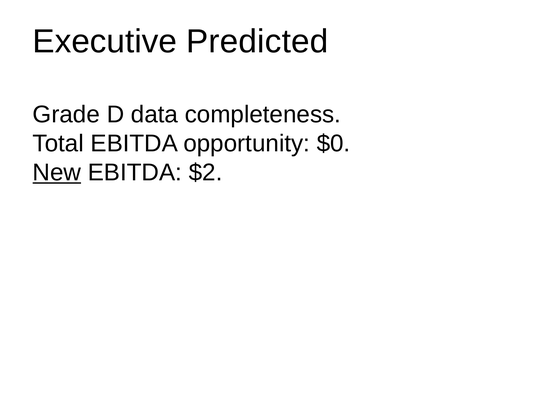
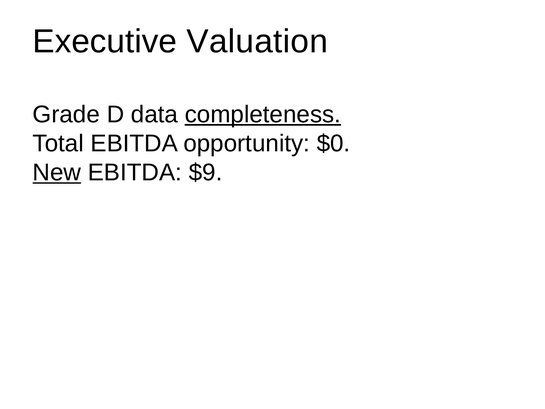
Predicted: Predicted -> Valuation (257, 41)
completeness underline: none -> present (263, 114)
$2: $2 -> $9 (206, 172)
